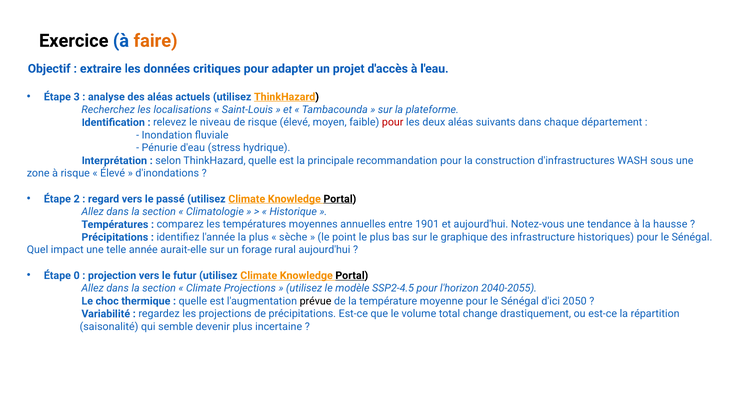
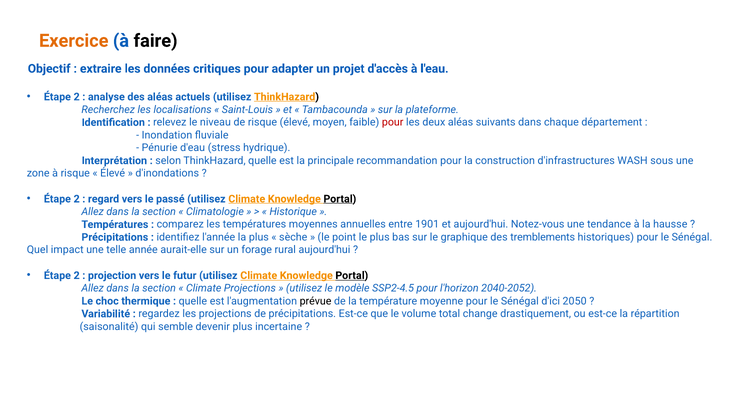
Exercice colour: black -> orange (74, 41)
faire colour: orange -> black (156, 41)
3: 3 -> 2 (77, 97)
infrastructure: infrastructure -> tremblements (543, 237)
0: 0 -> 2 (77, 276)
2040-2055: 2040-2055 -> 2040-2052 (509, 288)
